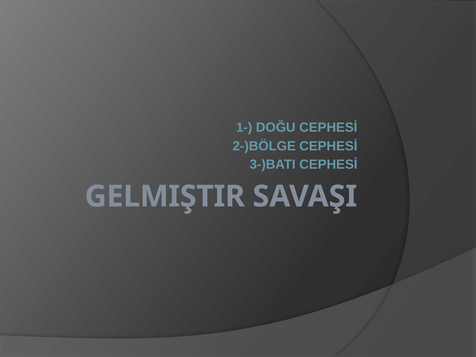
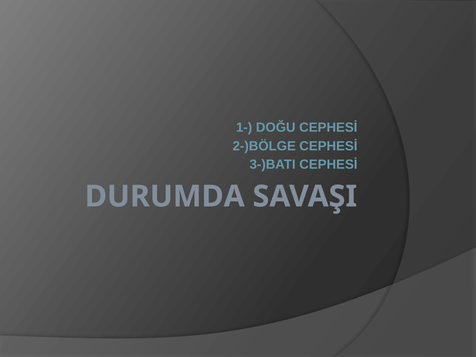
GELMIŞTIR: GELMIŞTIR -> DURUMDA (165, 196)
